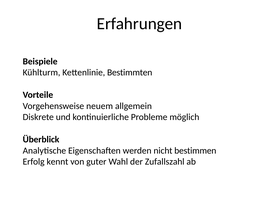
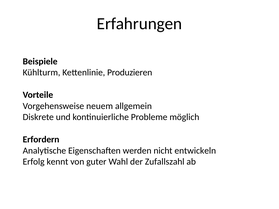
Bestimmten: Bestimmten -> Produzieren (130, 73)
Überblick: Überblick -> Erfordern (41, 140)
bestimmen: bestimmen -> entwickeln (195, 151)
